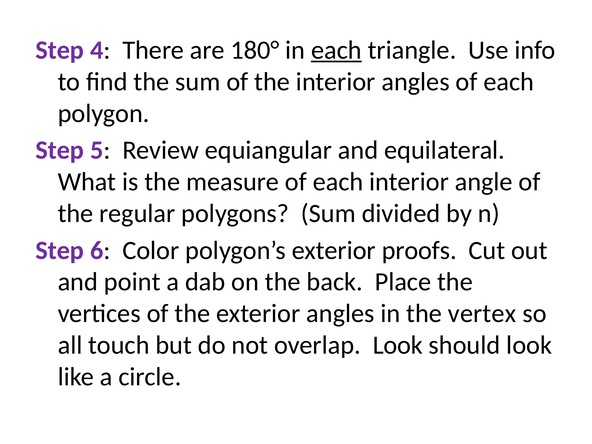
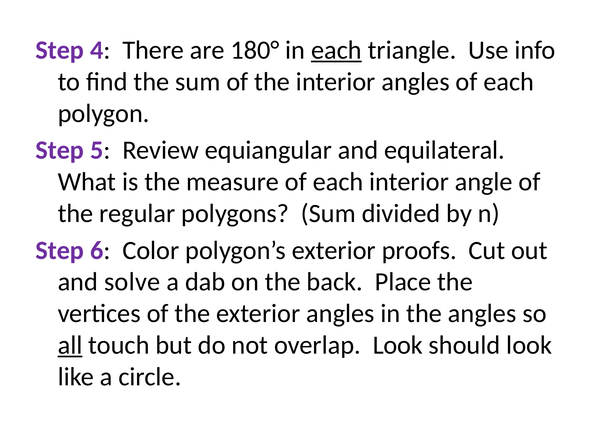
point: point -> solve (132, 282)
the vertex: vertex -> angles (482, 314)
all underline: none -> present (70, 345)
